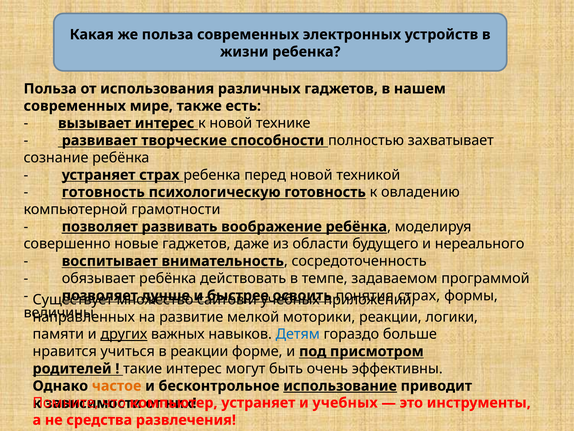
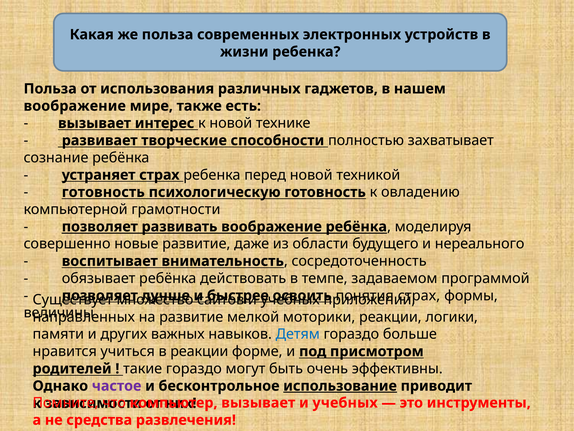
современных: современных -> воображение (75, 106)
новые гаджетов: гаджетов -> развитие (196, 244)
других underline: present -> none (124, 334)
такие интерес: интерес -> гораздо (194, 368)
частое colour: orange -> purple (117, 386)
устраняет: устраняет -> вызывает (258, 402)
